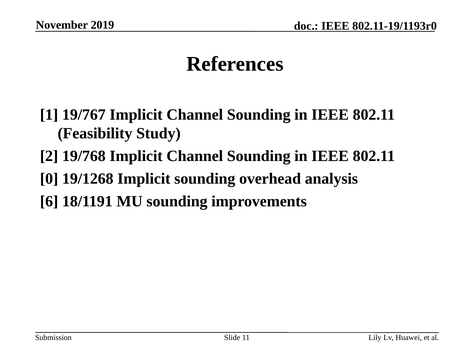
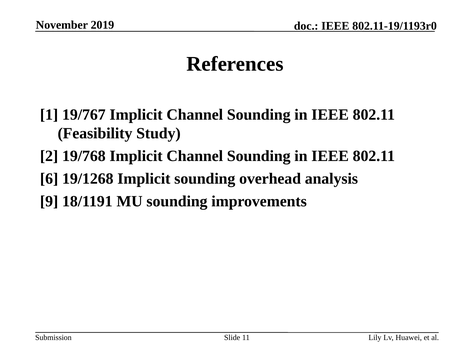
0: 0 -> 6 (49, 179)
6: 6 -> 9 (49, 202)
